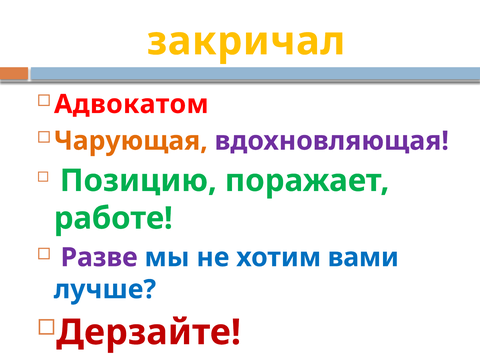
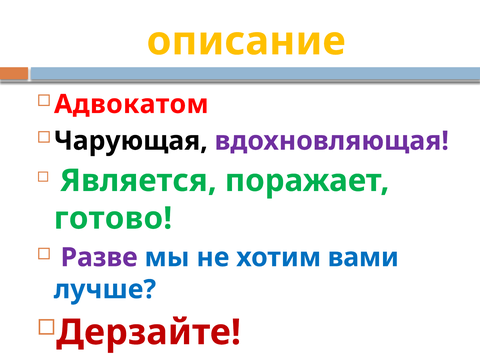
закричал: закричал -> описание (246, 41)
Чарующая colour: orange -> black (131, 141)
Позицию: Позицию -> Является (138, 181)
работе: работе -> готово (113, 218)
